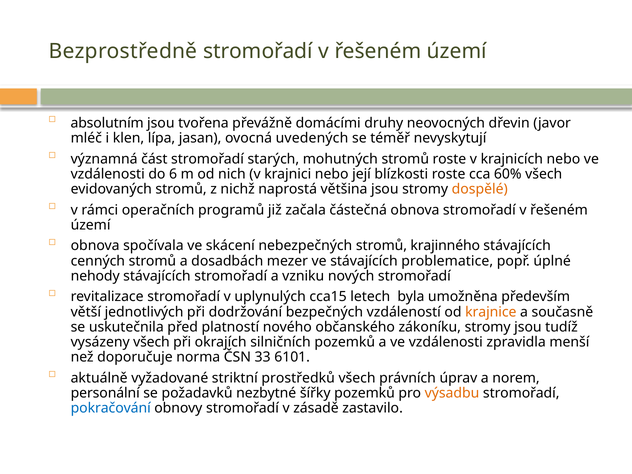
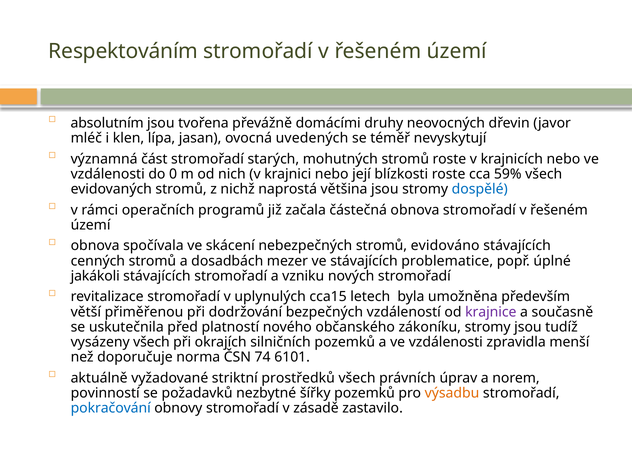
Bezprostředně: Bezprostředně -> Respektováním (123, 51)
6: 6 -> 0 (173, 174)
60%: 60% -> 59% (508, 174)
dospělé colour: orange -> blue (480, 189)
krajinného: krajinného -> evidováno (445, 246)
nehody: nehody -> jakákoli (95, 276)
jednotlivých: jednotlivých -> přiměřenou (144, 312)
krajnice colour: orange -> purple (491, 312)
33: 33 -> 74 (263, 357)
personální: personální -> povinností (105, 393)
